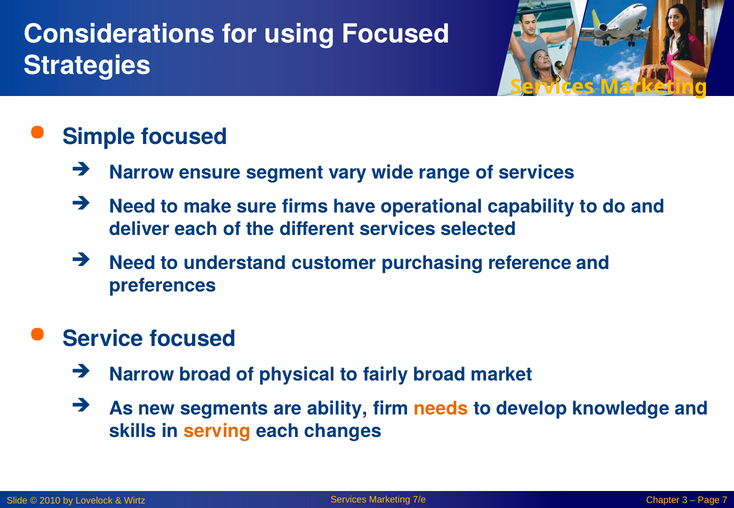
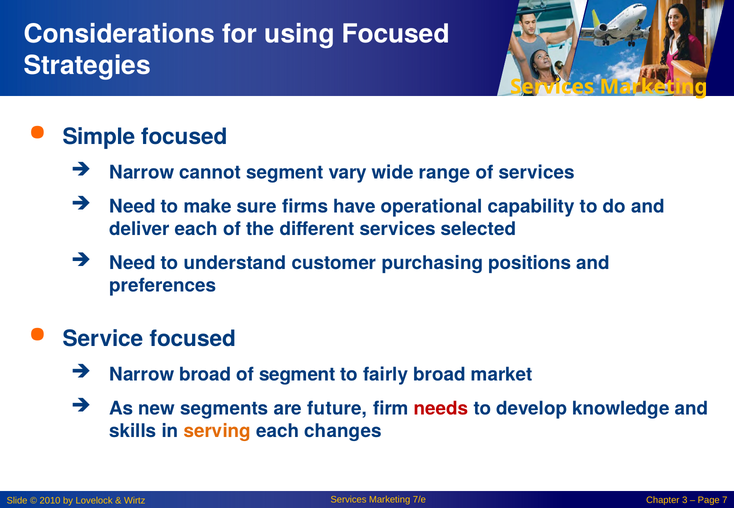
ensure: ensure -> cannot (210, 173)
reference: reference -> positions (530, 263)
of physical: physical -> segment (297, 375)
ability: ability -> future (337, 409)
needs colour: orange -> red (441, 409)
